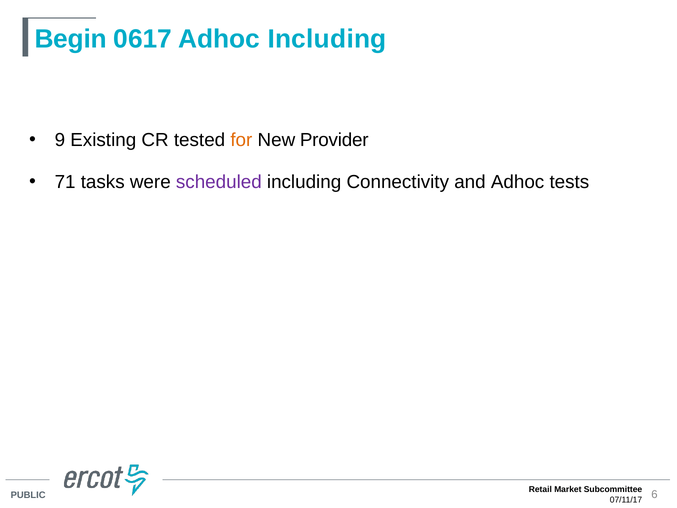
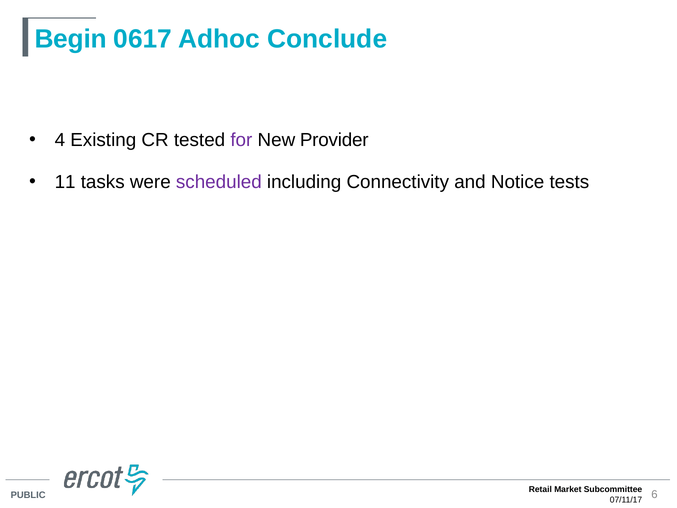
Adhoc Including: Including -> Conclude (327, 39)
9: 9 -> 4 (60, 140)
for colour: orange -> purple (241, 140)
71: 71 -> 11 (65, 182)
and Adhoc: Adhoc -> Notice (518, 182)
